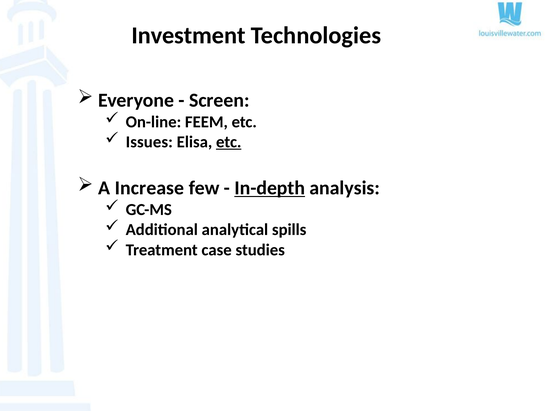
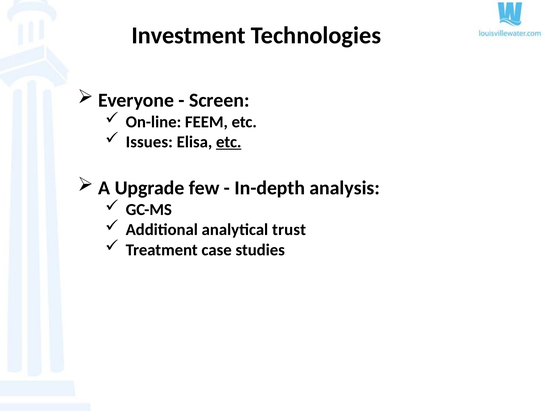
Increase: Increase -> Upgrade (150, 188)
In-depth underline: present -> none (270, 188)
spills: spills -> trust (289, 230)
